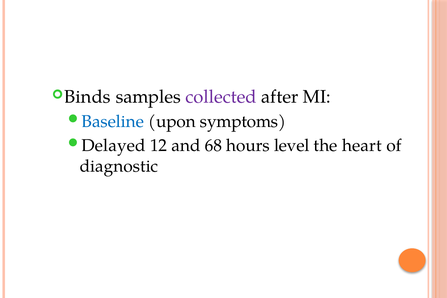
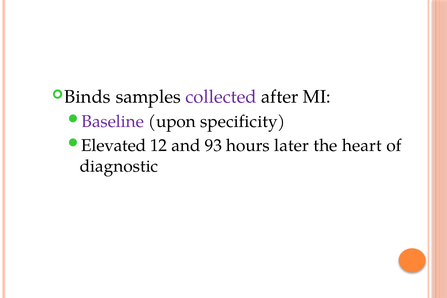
Baseline colour: blue -> purple (113, 122)
symptoms: symptoms -> specificity (243, 122)
Delayed: Delayed -> Elevated (114, 145)
68: 68 -> 93 (213, 145)
level: level -> later (292, 145)
